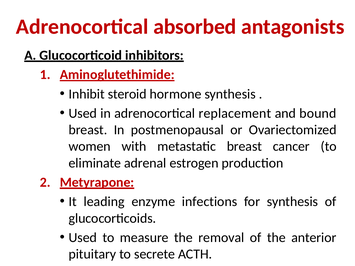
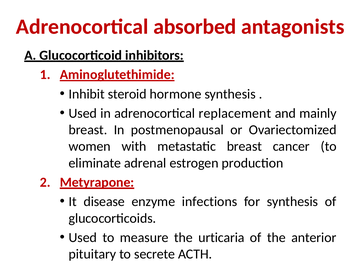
bound: bound -> mainly (318, 113)
leading: leading -> disease (104, 202)
removal: removal -> urticaria (221, 238)
